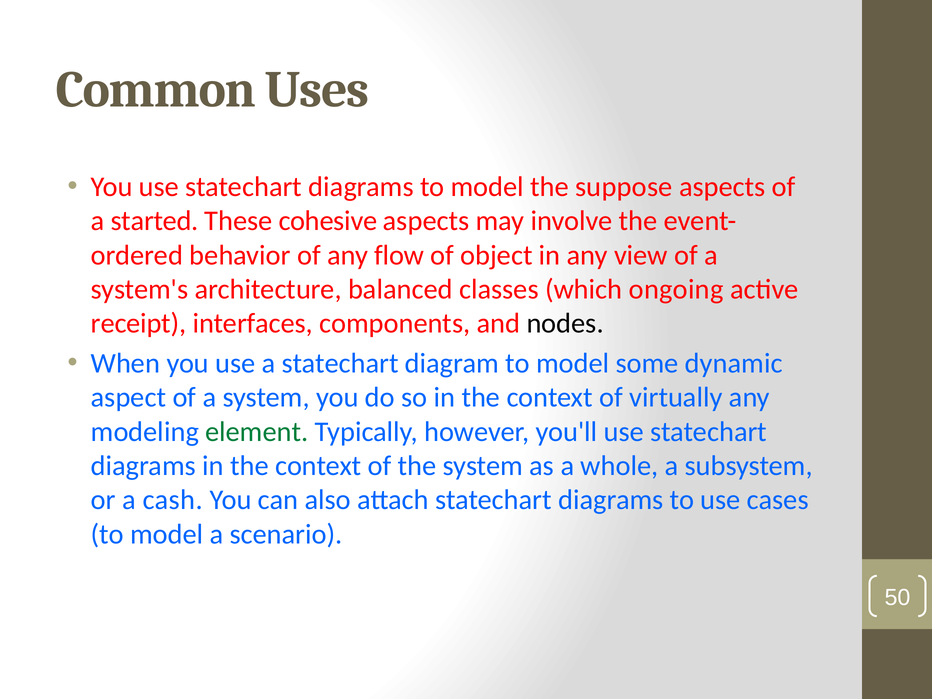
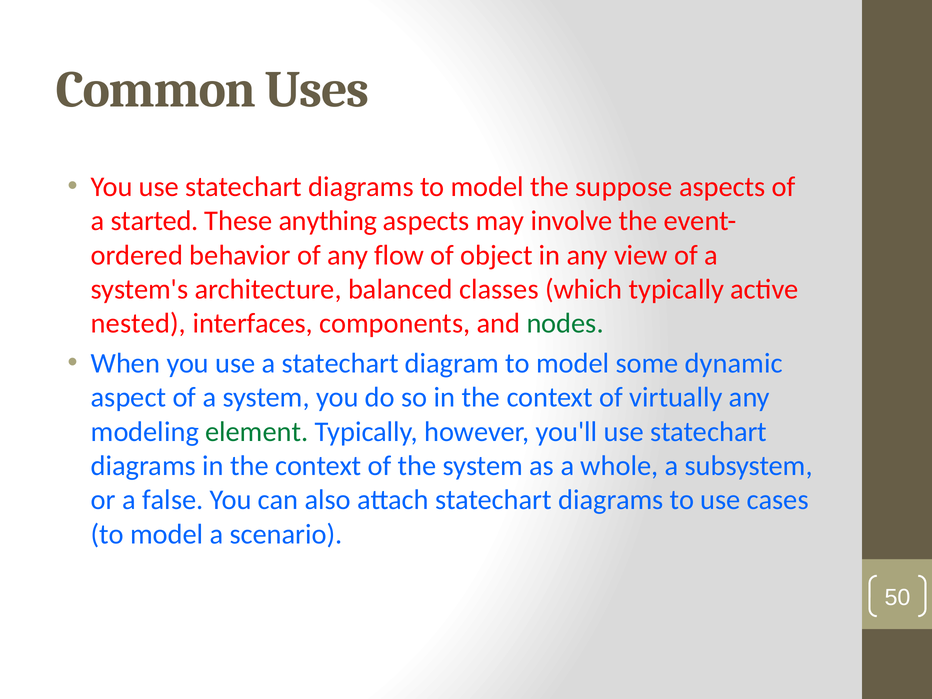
cohesive: cohesive -> anything (328, 221)
which ongoing: ongoing -> typically (676, 289)
receipt: receipt -> nested (138, 323)
nodes colour: black -> green (565, 323)
cash: cash -> false (173, 500)
